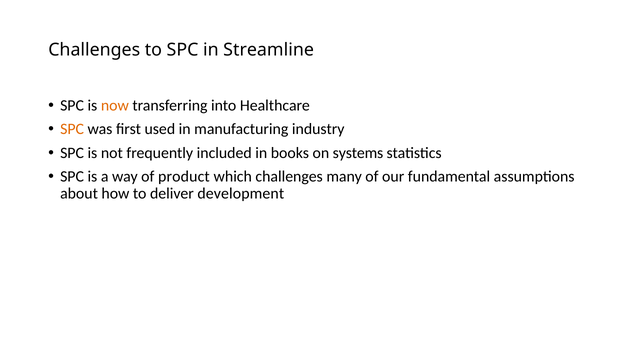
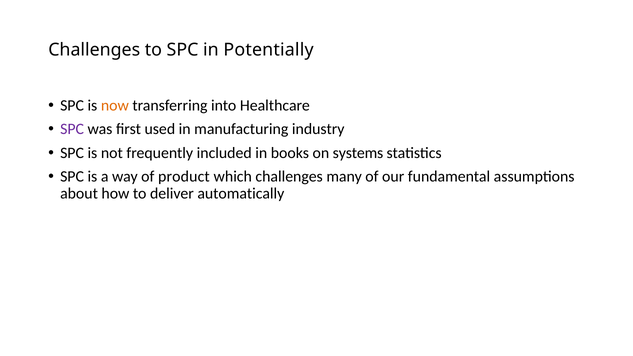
Streamline: Streamline -> Potentially (269, 50)
SPC colour: orange -> purple (72, 129)
development: development -> automatically (241, 194)
